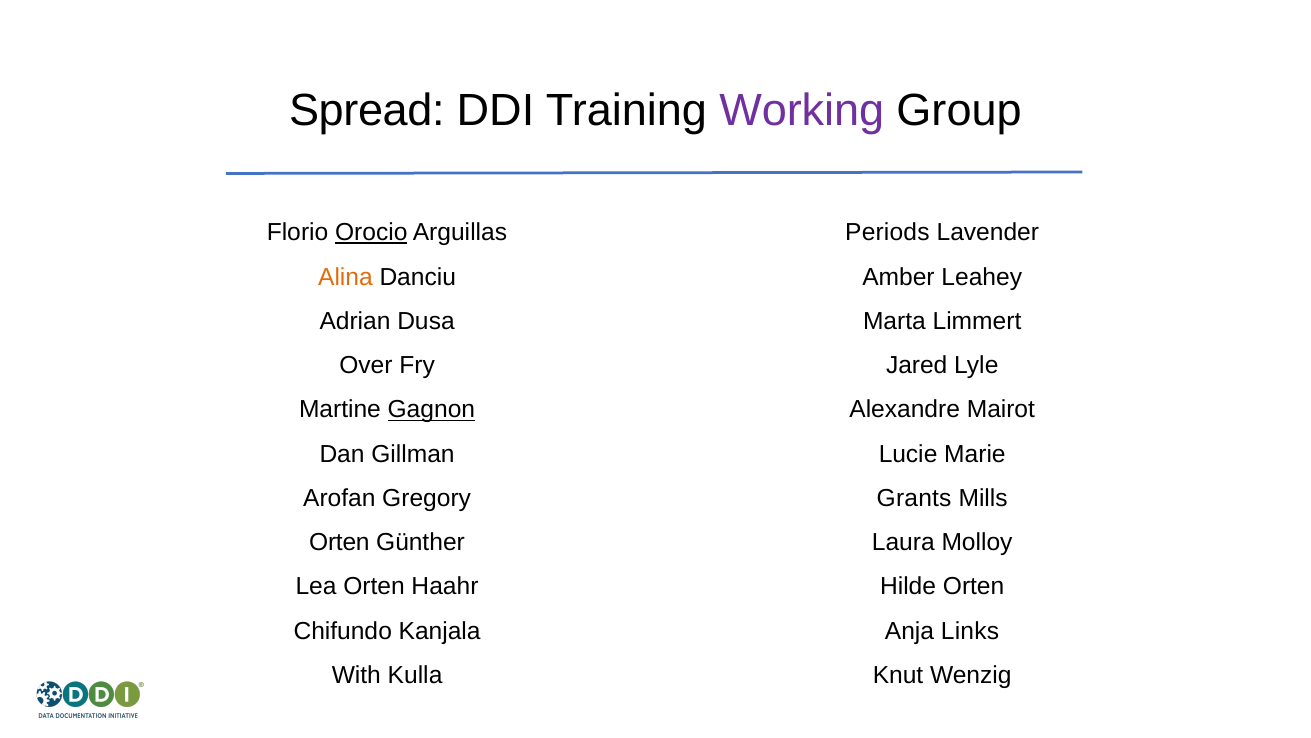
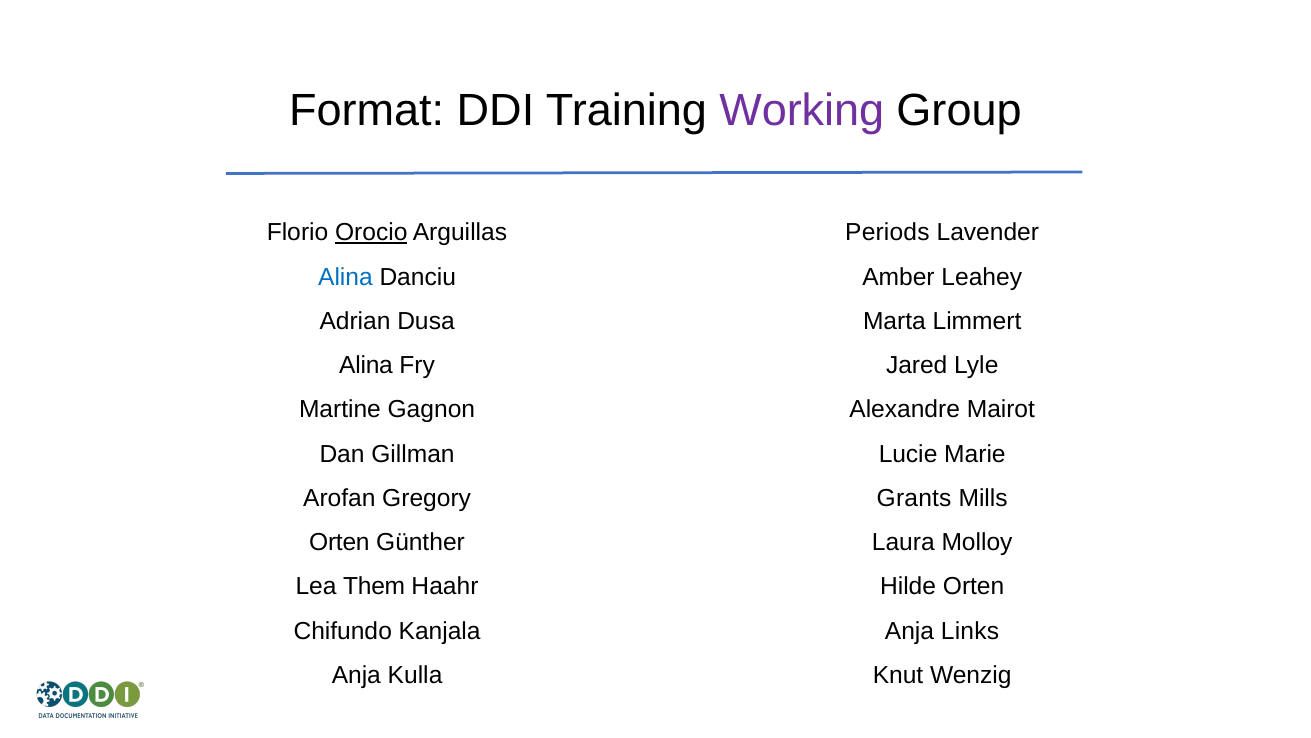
Spread: Spread -> Format (367, 110)
Alina colour: orange -> blue (345, 277)
Over: Over -> Alina (366, 365)
Gagnon underline: present -> none (431, 409)
Lea Orten: Orten -> Them (374, 586)
With: With -> Anja (356, 675)
